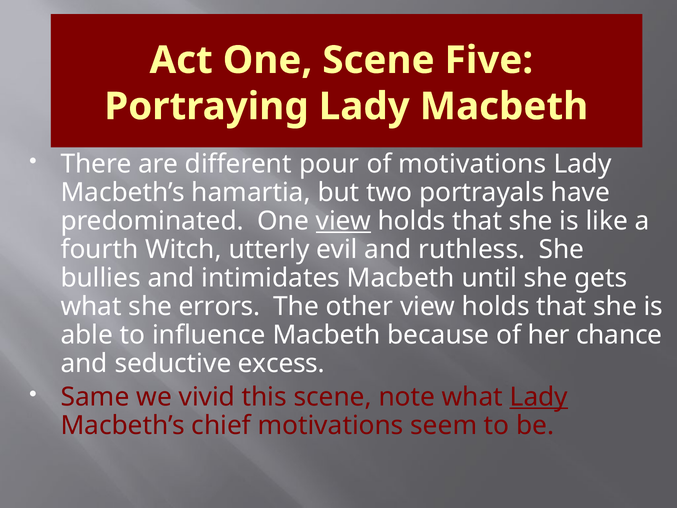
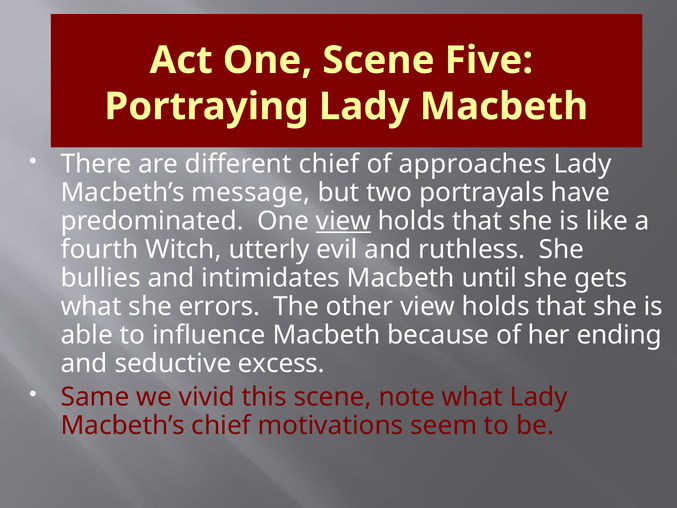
different pour: pour -> chief (329, 164)
of motivations: motivations -> approaches (472, 164)
hamartia: hamartia -> message (251, 193)
chance: chance -> ending (619, 335)
Lady underline: present -> none (539, 397)
